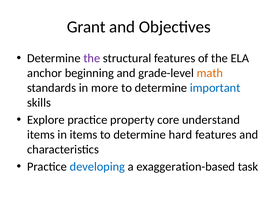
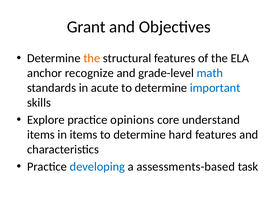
the colour: purple -> orange (92, 58)
beginning: beginning -> recognize (89, 73)
math colour: orange -> blue (210, 73)
more: more -> acute (105, 88)
property: property -> opinions (132, 120)
exaggeration-based: exaggeration-based -> assessments-based (186, 167)
